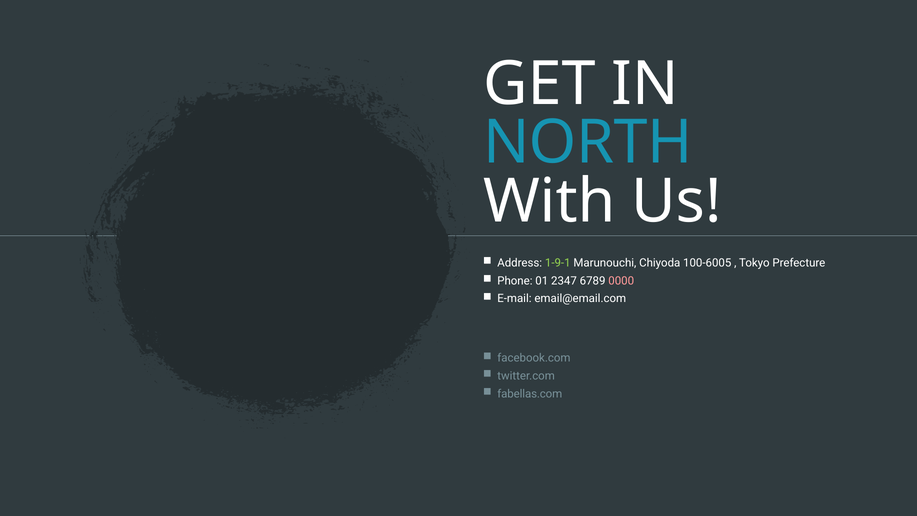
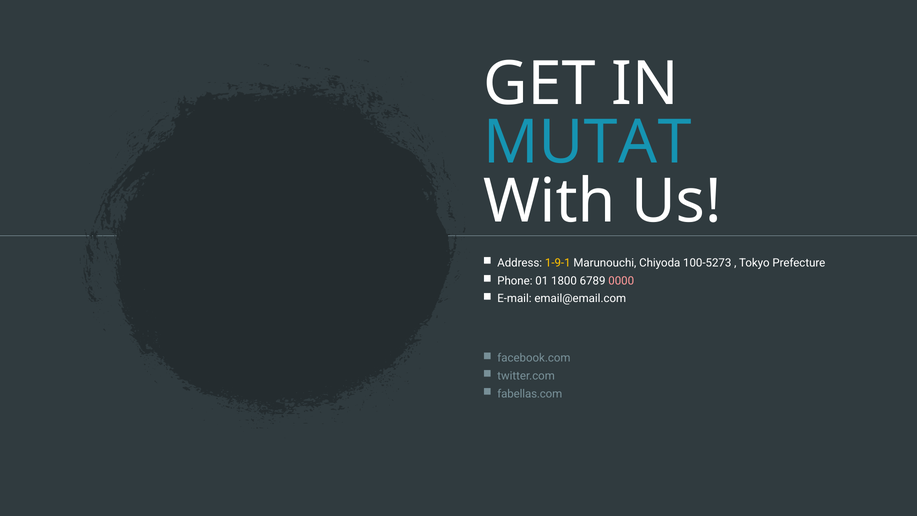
NORTH: NORTH -> MUTAT (587, 143)
1-9-1 colour: light green -> yellow (558, 263)
100-6005: 100-6005 -> 100-5273 (707, 263)
2347: 2347 -> 1800 (564, 281)
